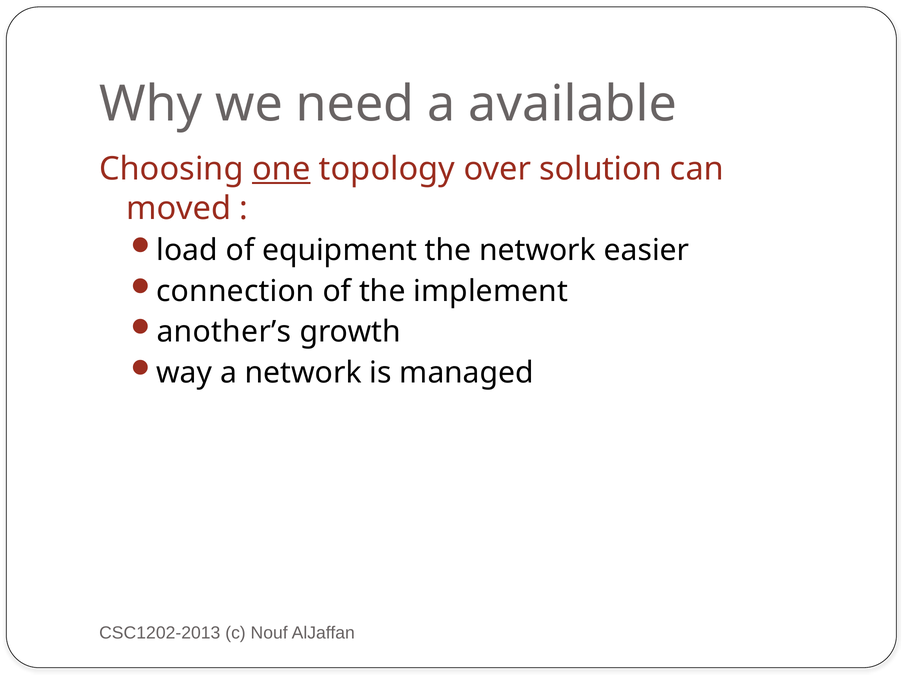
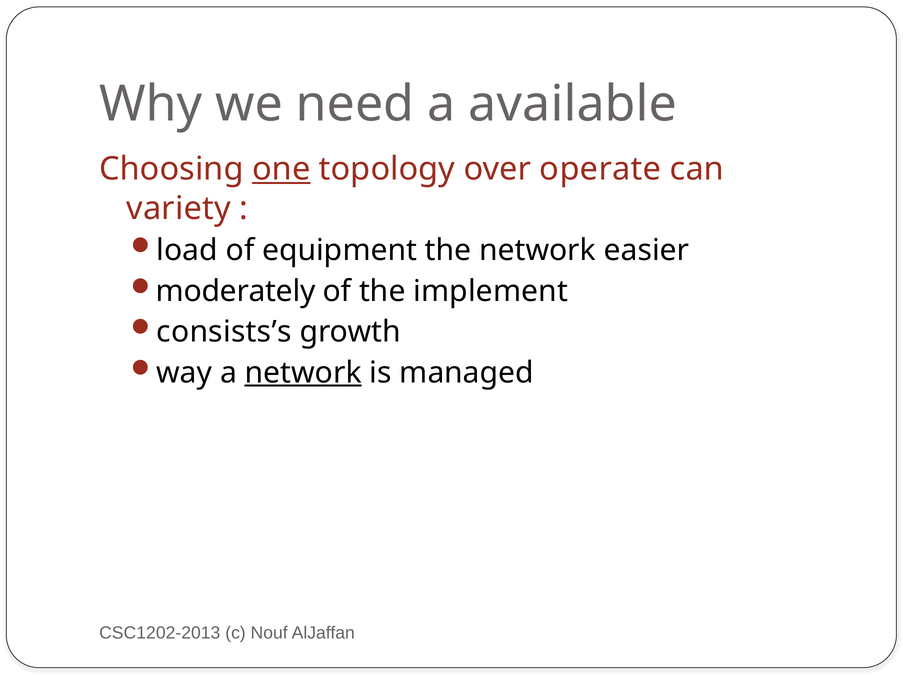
solution: solution -> operate (600, 169)
moved: moved -> variety (179, 208)
connection: connection -> moderately (236, 291)
another’s: another’s -> consists’s (224, 332)
network underline: none -> present (303, 373)
